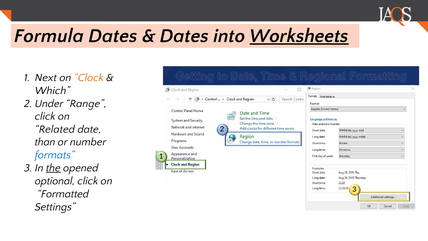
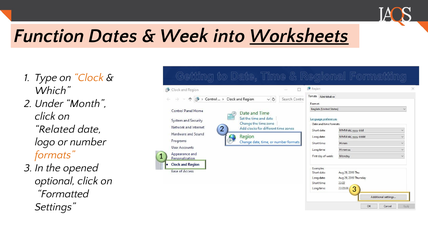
Formula: Formula -> Function (49, 36)
Dates: Dates -> Week (184, 36)
Next: Next -> Type (46, 78)
Range: Range -> Month (86, 103)
than: than -> logo (45, 142)
formats colour: blue -> orange (55, 155)
the underline: present -> none (53, 168)
